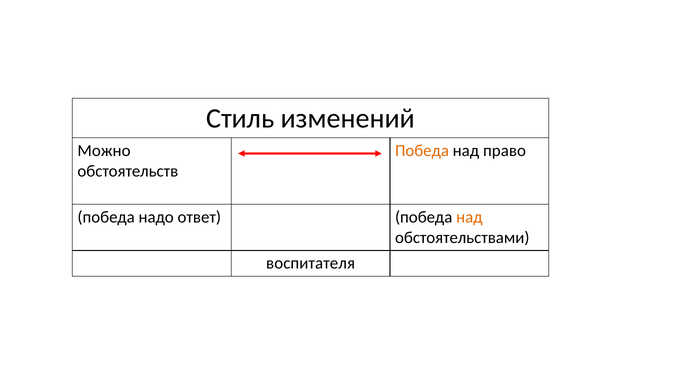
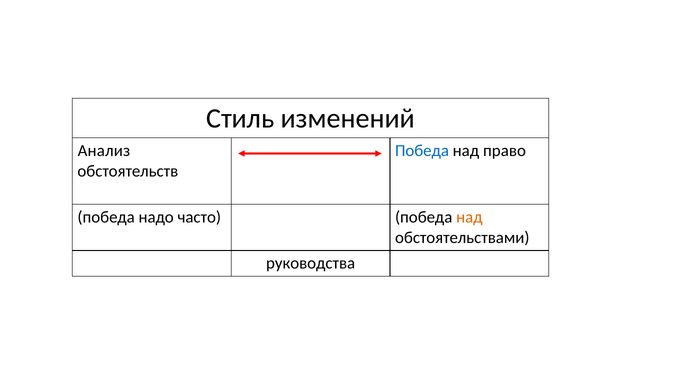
Можно: Можно -> Анализ (104, 151)
Победа colour: orange -> blue (422, 151)
ответ: ответ -> часто (199, 217)
воспитателя: воспитателя -> руководства (311, 264)
